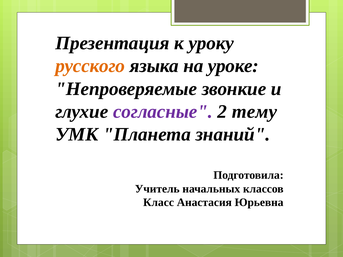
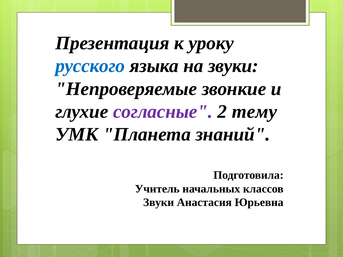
русского colour: orange -> blue (90, 66)
на уроке: уроке -> звуки (233, 66)
Класс: Класс -> Звуки (159, 203)
